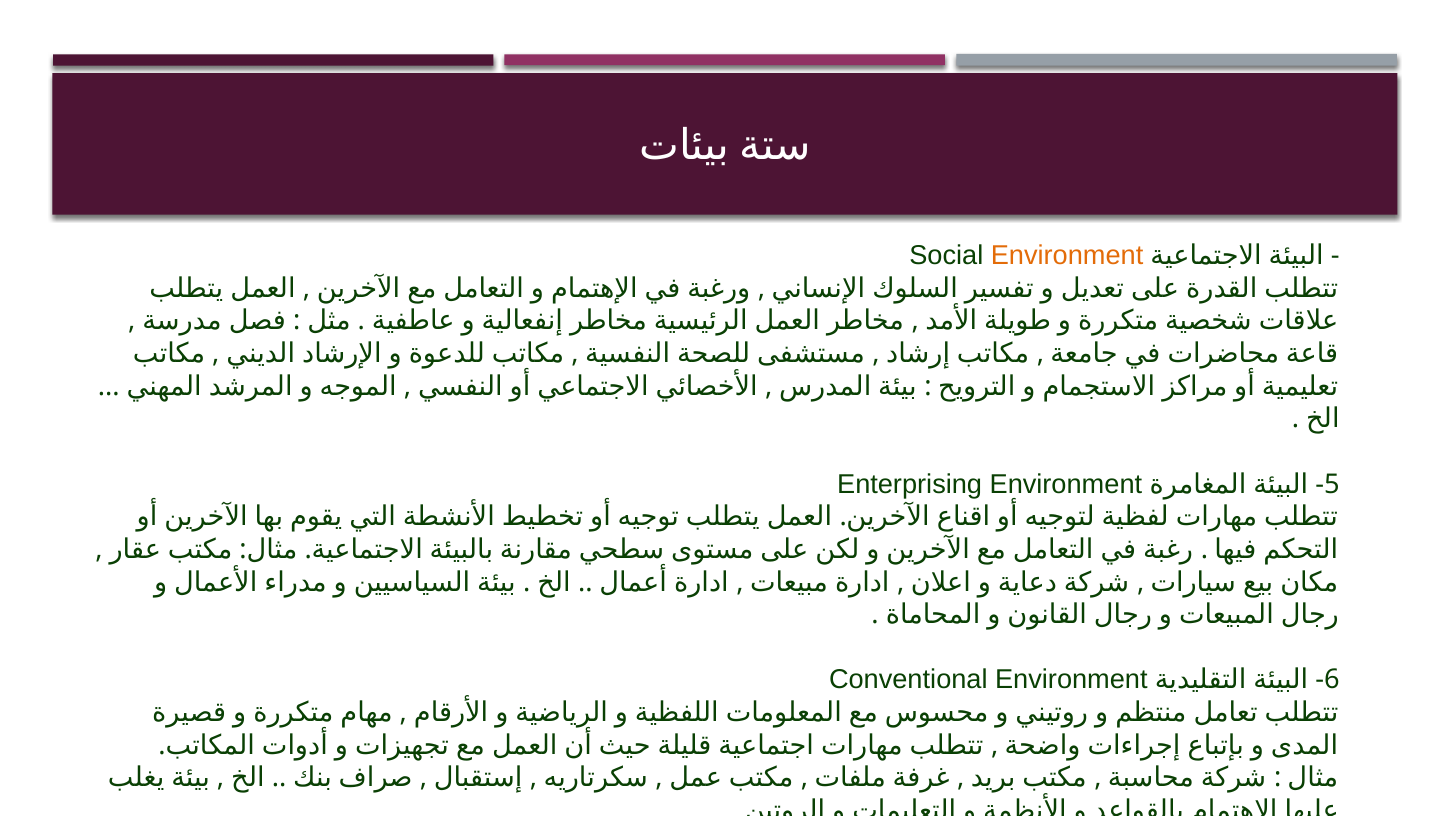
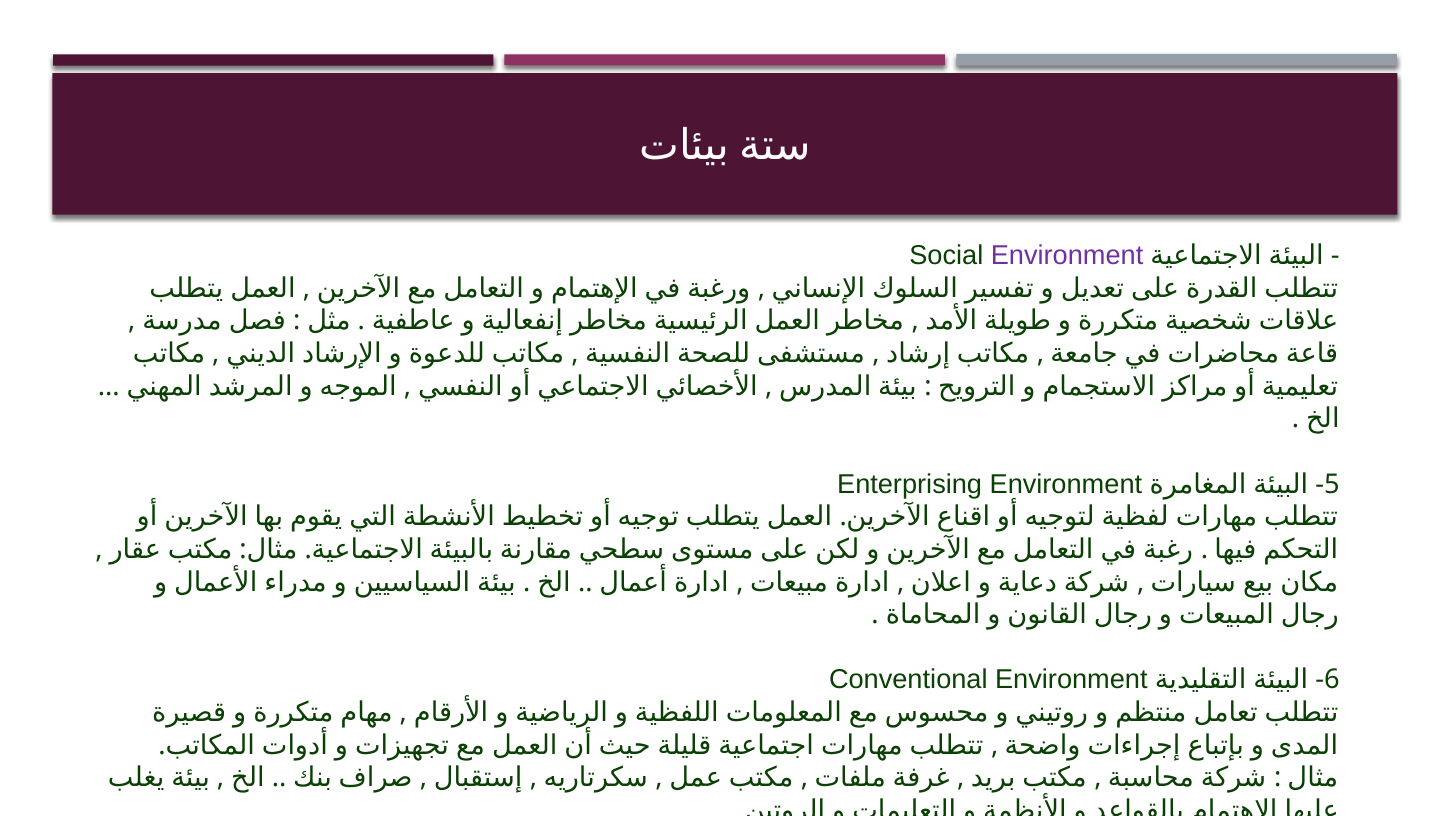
Environment colour: orange -> purple (1067, 256)
